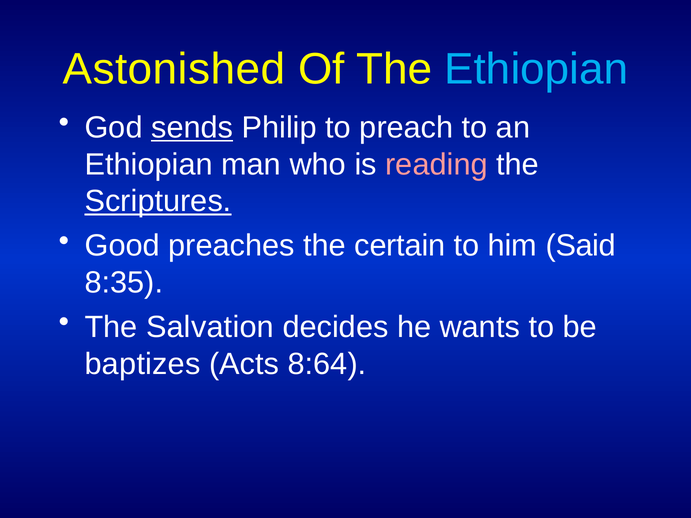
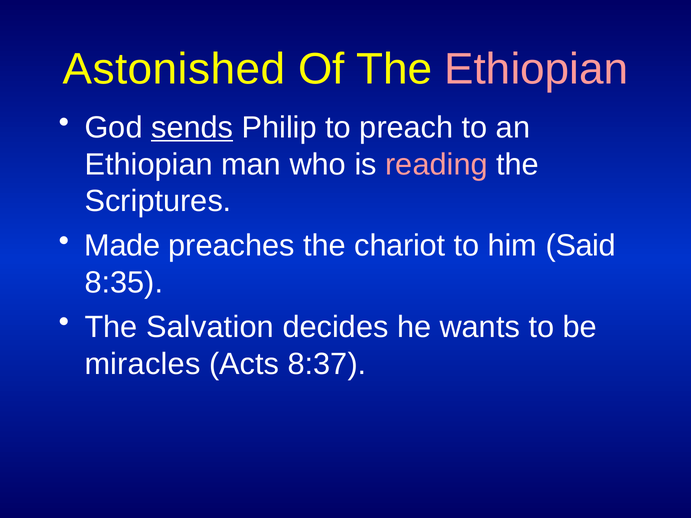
Ethiopian colour: light blue -> pink (536, 69)
Scriptures underline: present -> none (158, 201)
Good: Good -> Made (122, 246)
certain: certain -> chariot (400, 246)
baptizes: baptizes -> miracles (143, 364)
8:64: 8:64 -> 8:37 (327, 364)
